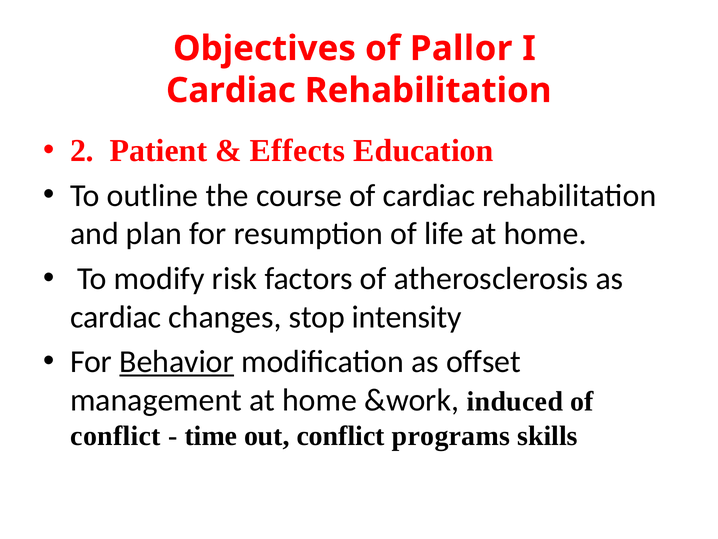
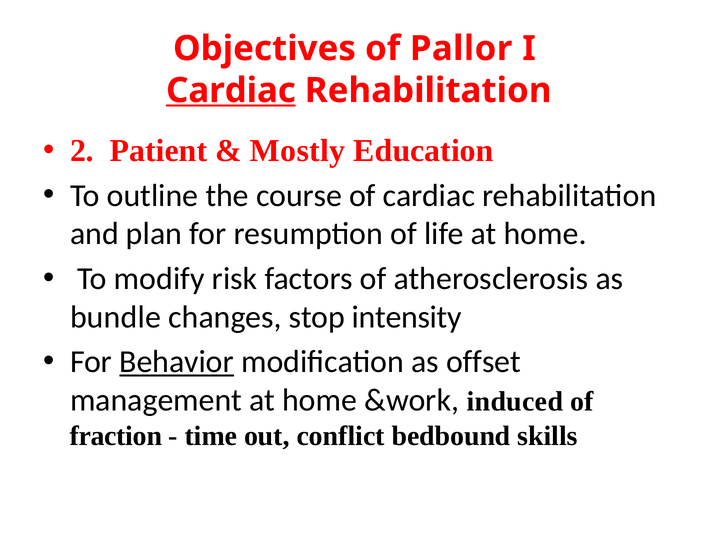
Cardiac underline: none -> present (231, 90)
Effects: Effects -> Mostly (298, 151)
cardiac: cardiac -> bundle (115, 317)
conflict: conflict -> fraction (116, 435)
programs: programs -> bedbound (451, 435)
